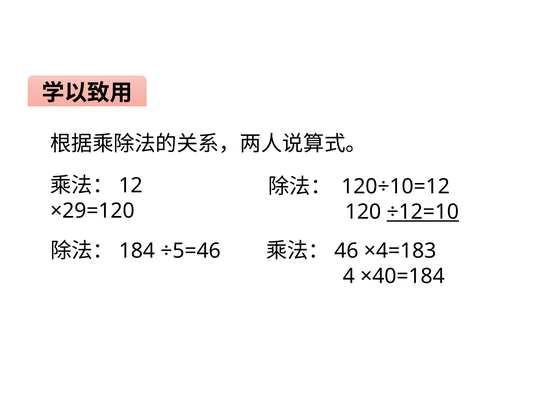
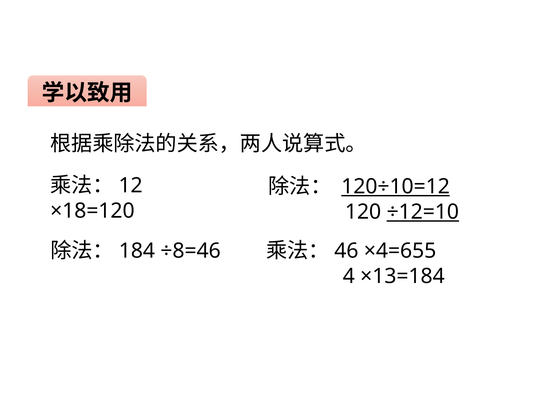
120÷10=12 underline: none -> present (396, 186)
×29=120: ×29=120 -> ×18=120 (92, 210)
÷5=46: ÷5=46 -> ÷8=46 (191, 250)
×4=183: ×4=183 -> ×4=655 (400, 250)
×40=184: ×40=184 -> ×13=184 (402, 276)
